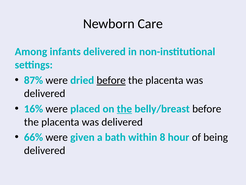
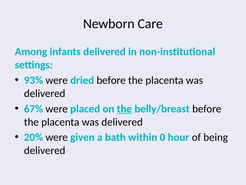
87%: 87% -> 93% (34, 80)
before underline: present -> none (111, 80)
16%: 16% -> 67% (34, 109)
66%: 66% -> 20% (34, 137)
8: 8 -> 0 (163, 137)
